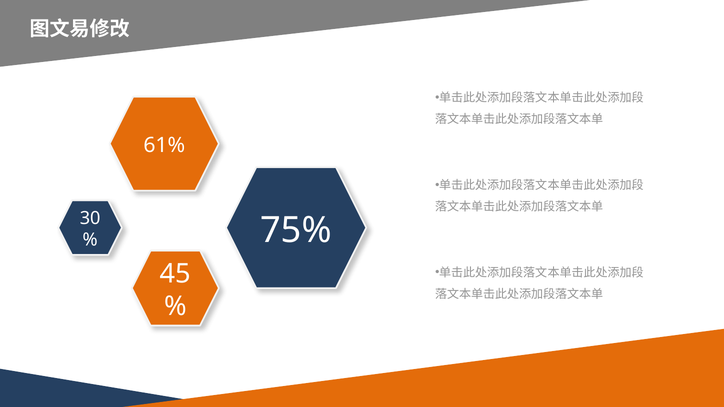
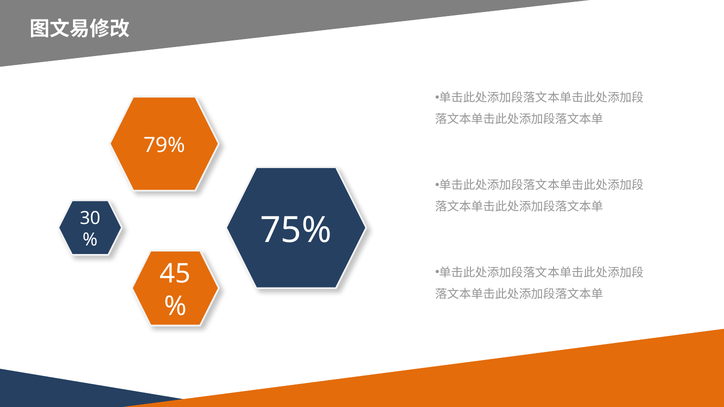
61%: 61% -> 79% (164, 145)
